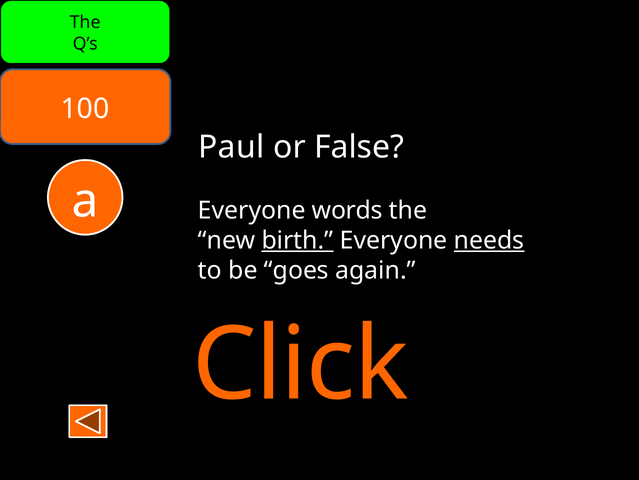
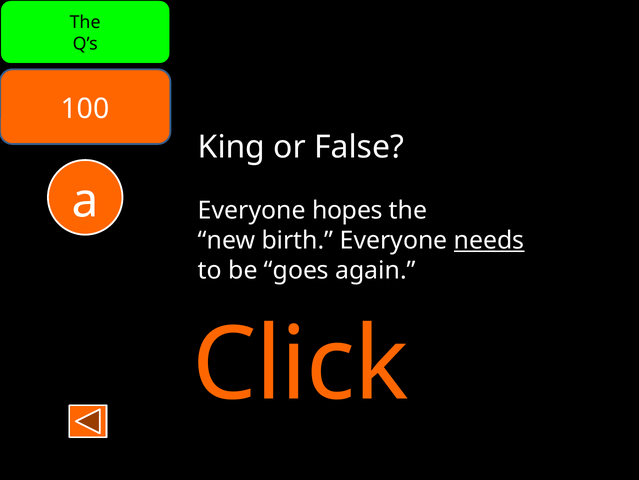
Paul: Paul -> King (232, 147)
words: words -> hopes (347, 210)
birth underline: present -> none (297, 240)
